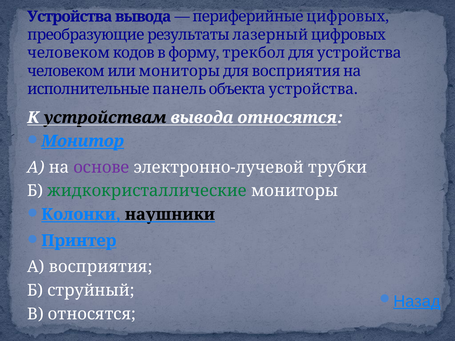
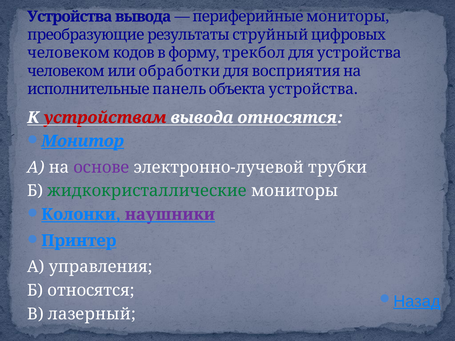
периферийные цифровых: цифровых -> мониторы (348, 17)
лазерный: лазерный -> струйный (270, 35)
или мониторы: мониторы -> обработки (179, 71)
устройствам colour: black -> red (105, 118)
наушники colour: black -> purple (170, 215)
А восприятия: восприятия -> управления (101, 267)
Б струйный: струйный -> относятся (91, 291)
В относятся: относятся -> лазерный (92, 314)
